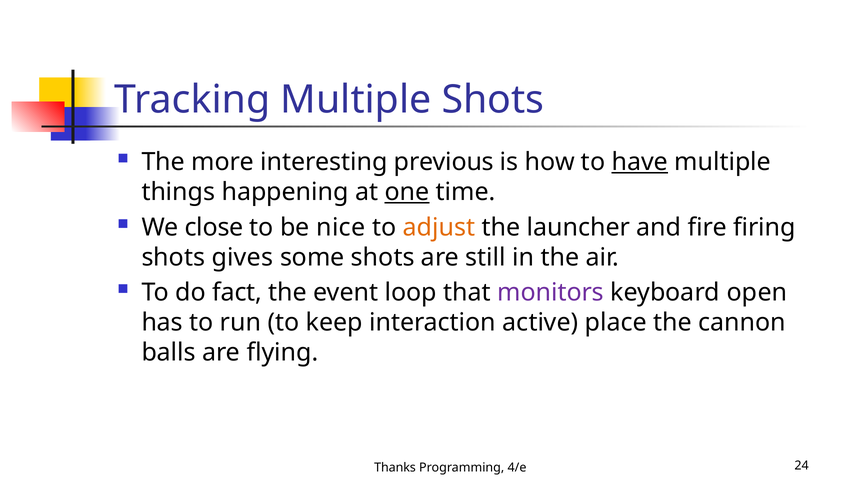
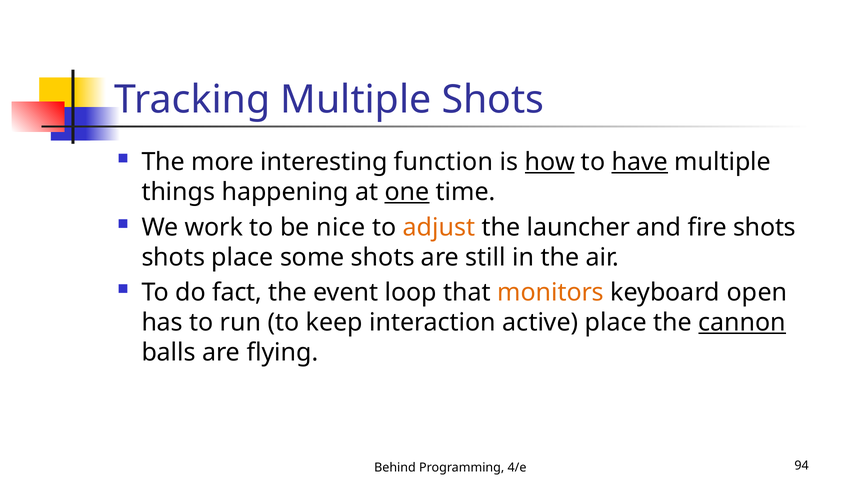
previous: previous -> function (444, 162)
how underline: none -> present (550, 162)
close: close -> work (214, 227)
fire firing: firing -> shots (764, 227)
shots gives: gives -> place (243, 257)
monitors colour: purple -> orange (551, 292)
cannon underline: none -> present (742, 322)
Thanks: Thanks -> Behind (395, 467)
24: 24 -> 94 (802, 465)
